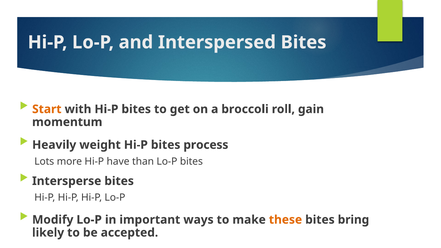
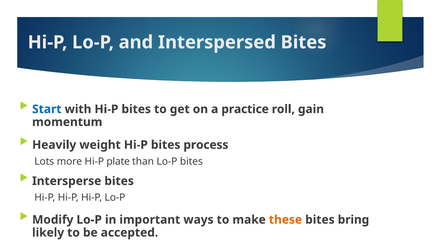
Start colour: orange -> blue (47, 109)
broccoli: broccoli -> practice (245, 109)
have: have -> plate (118, 162)
